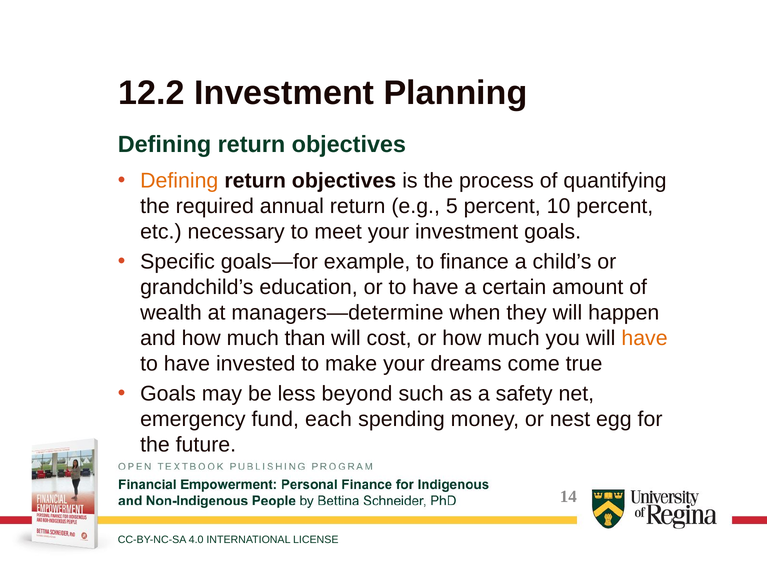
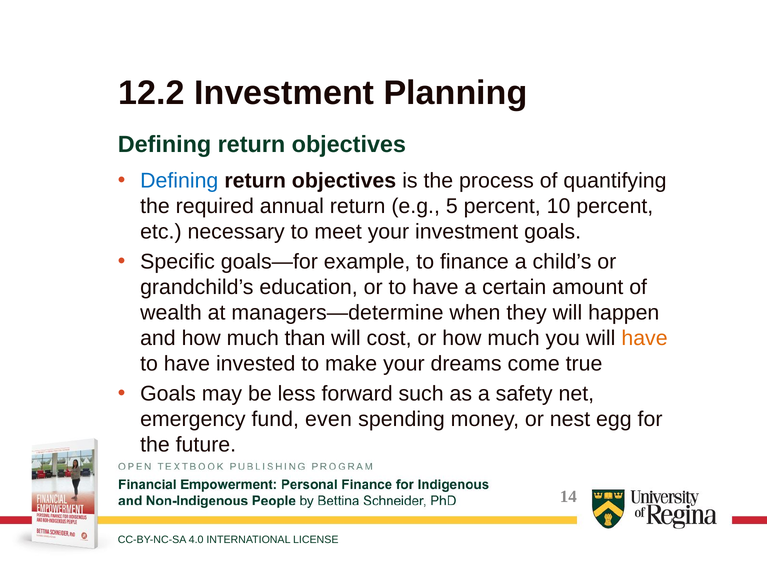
Defining colour: orange -> blue (179, 181)
beyond: beyond -> forward (357, 394)
each: each -> even (328, 420)
